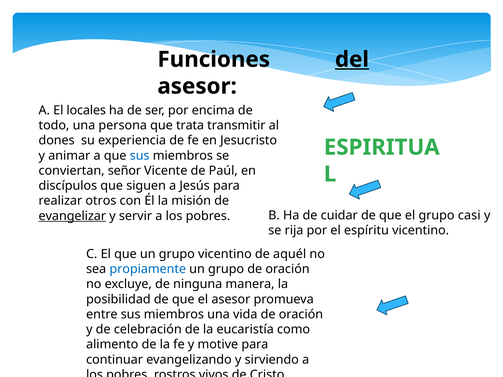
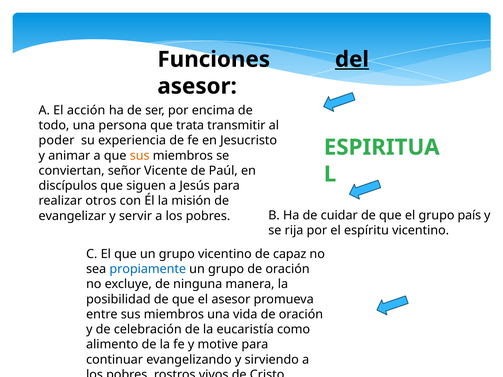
locales: locales -> acción (86, 110)
dones: dones -> poder (57, 141)
sus colour: blue -> orange (140, 156)
evangelizar underline: present -> none (72, 216)
casi: casi -> país (469, 215)
aquél: aquél -> capaz (290, 254)
